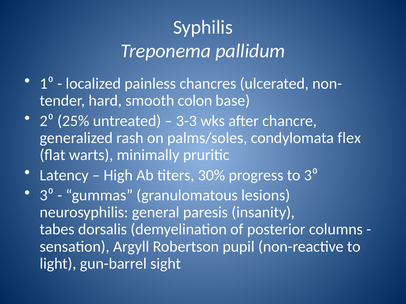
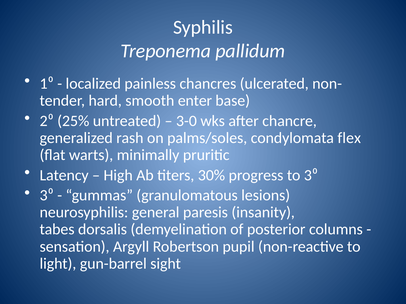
colon: colon -> enter (195, 101)
3-3: 3-3 -> 3-0 (186, 121)
